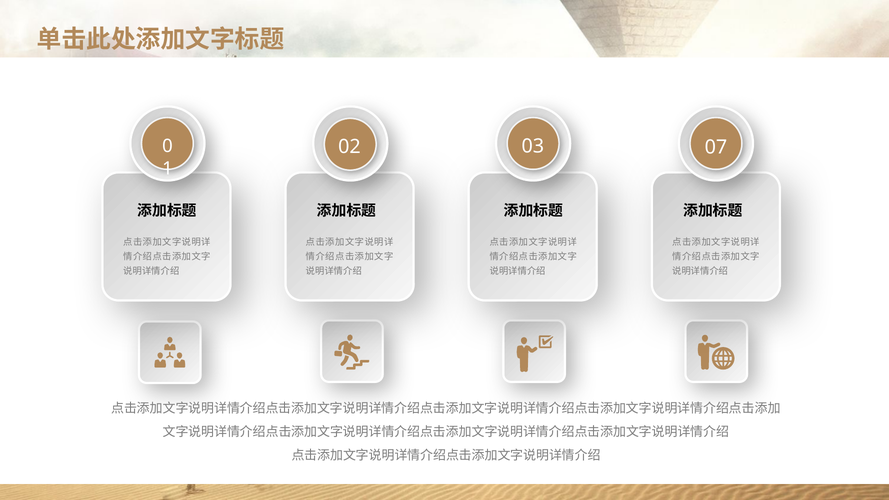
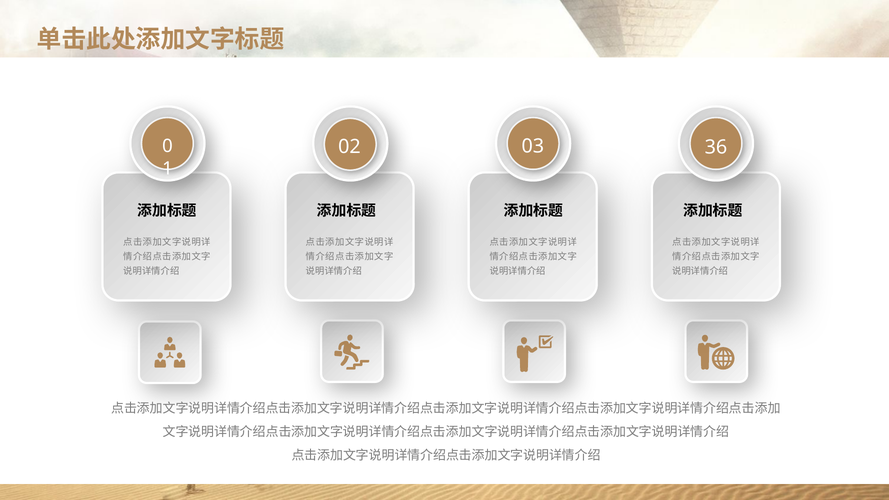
07: 07 -> 36 (716, 147)
